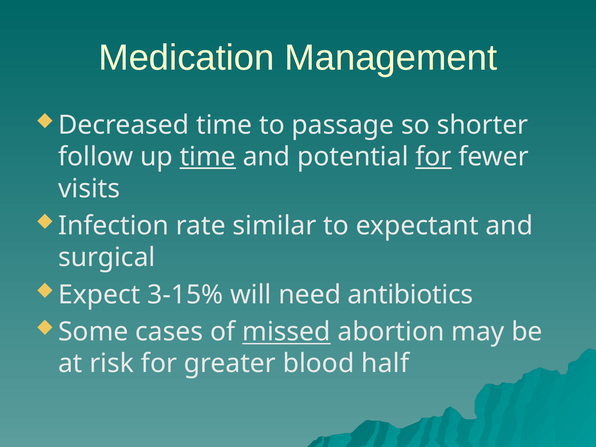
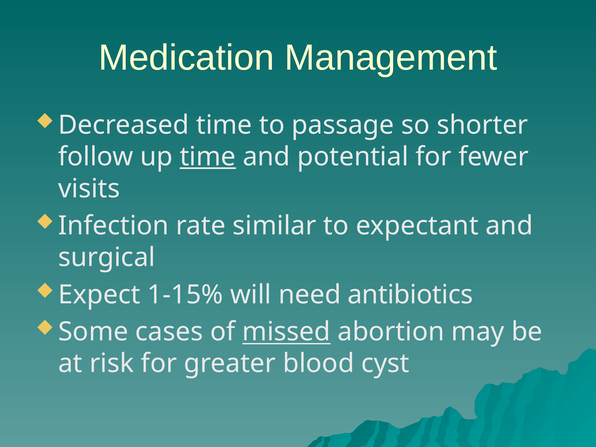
for underline: present -> none (433, 157)
3-15%: 3-15% -> 1-15% (185, 295)
half: half -> cyst (385, 363)
